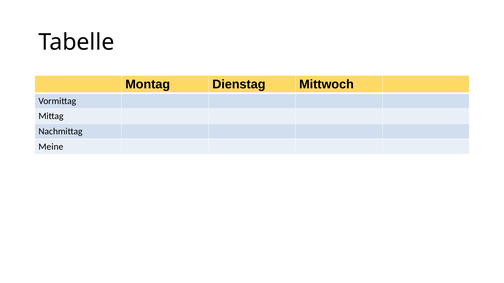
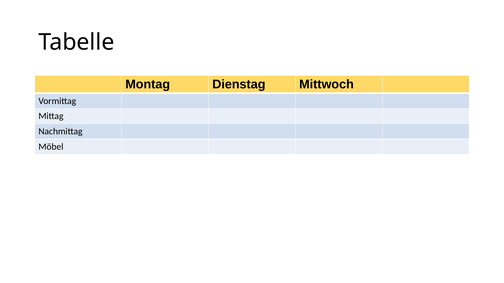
Meine: Meine -> Möbel (51, 147)
